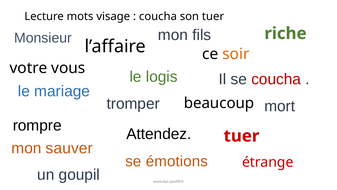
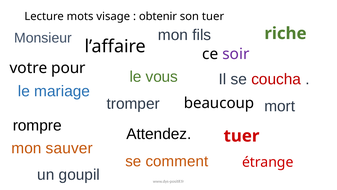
coucha: coucha -> obtenir (158, 16)
soir colour: orange -> purple (236, 54)
vous: vous -> pour (68, 68)
logis: logis -> vous (162, 77)
émotions: émotions -> comment (177, 161)
